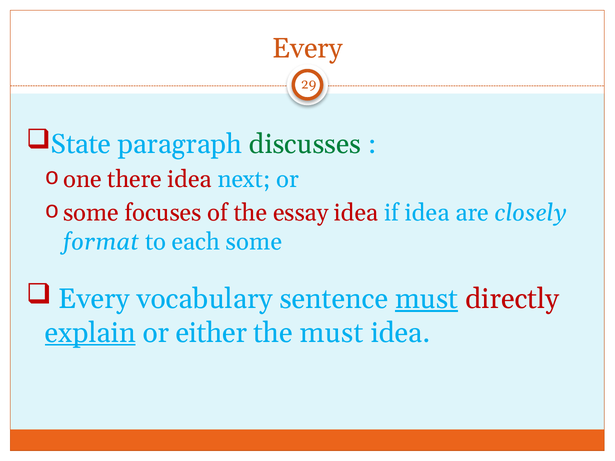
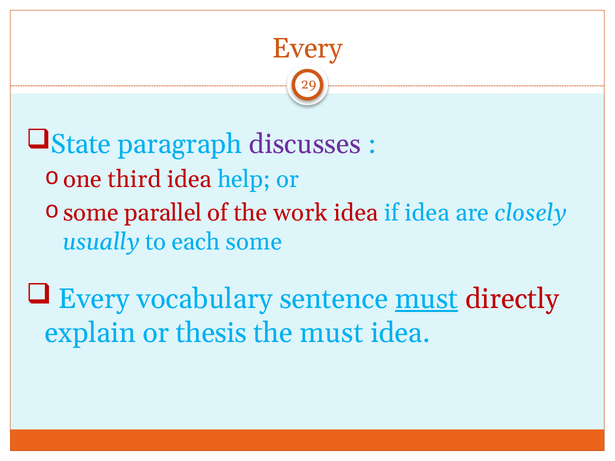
discusses colour: green -> purple (305, 144)
there: there -> third (134, 180)
next: next -> help (244, 180)
focuses: focuses -> parallel (163, 213)
essay: essay -> work (300, 213)
format: format -> usually (101, 242)
explain underline: present -> none (90, 333)
either: either -> thesis (211, 333)
